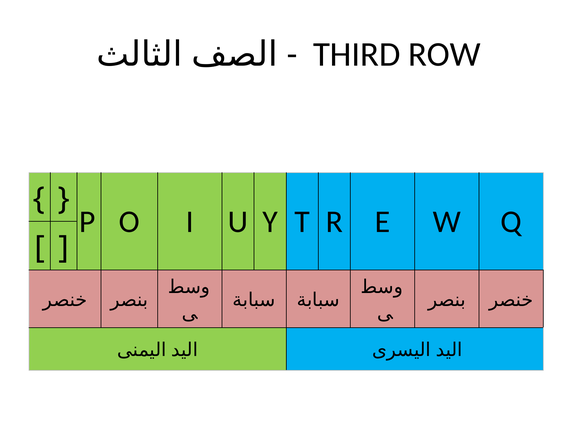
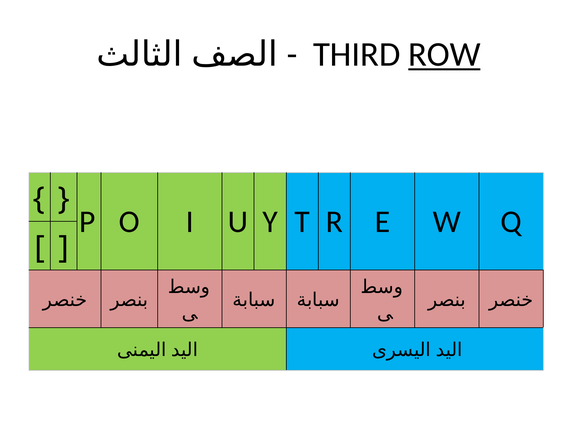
ROW underline: none -> present (444, 55)
